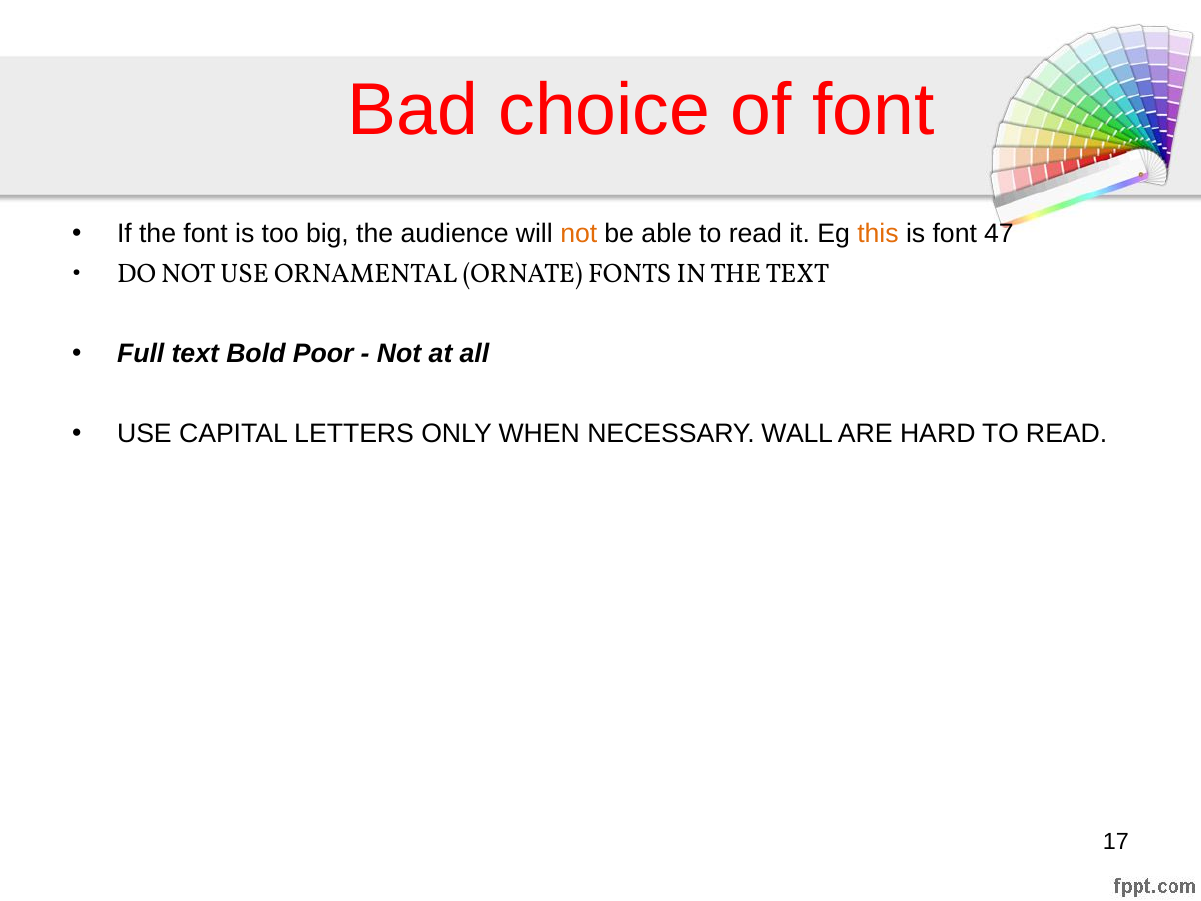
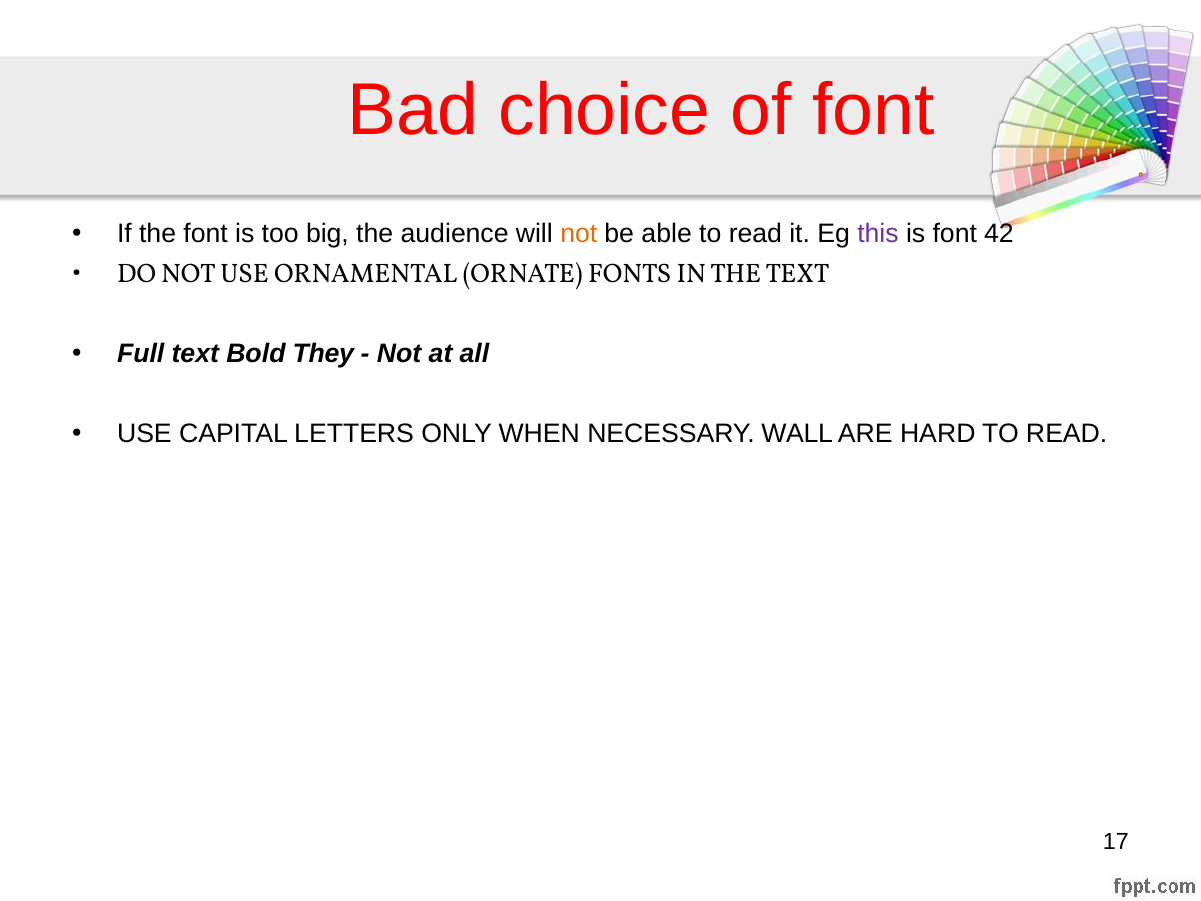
this colour: orange -> purple (878, 234)
47: 47 -> 42 (999, 234)
Poor: Poor -> They (323, 354)
